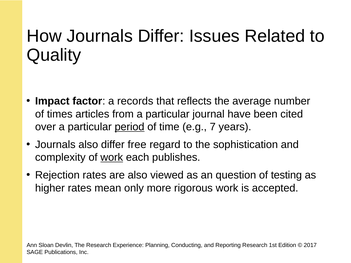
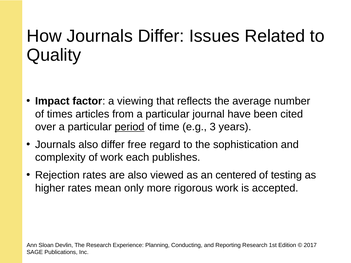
records: records -> viewing (135, 101)
7: 7 -> 3 (213, 127)
work underline: present -> none (112, 158)
question: question -> centered (236, 175)
